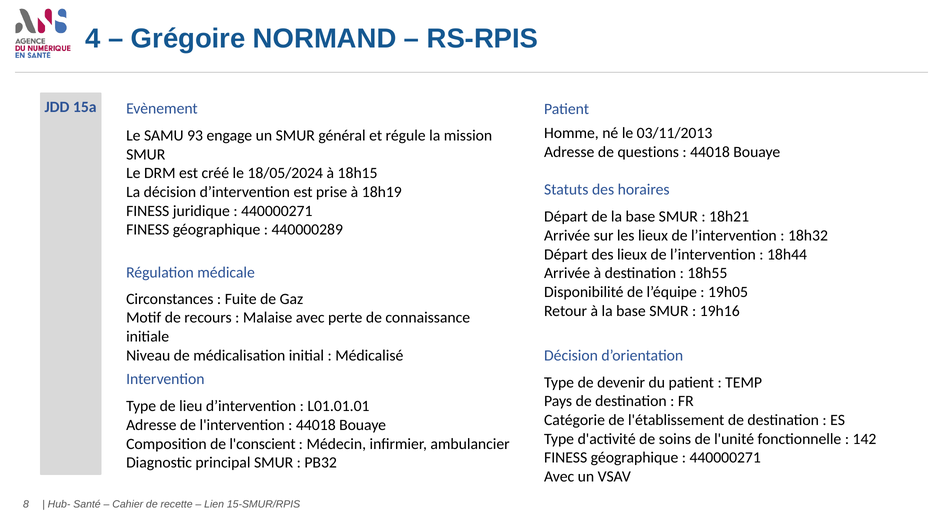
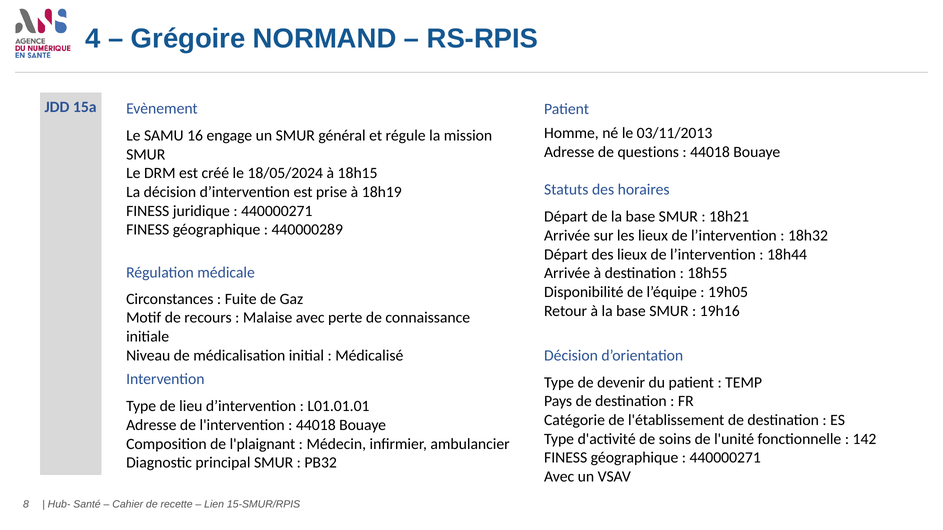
93: 93 -> 16 (195, 136)
l'conscient: l'conscient -> l'plaignant (263, 444)
